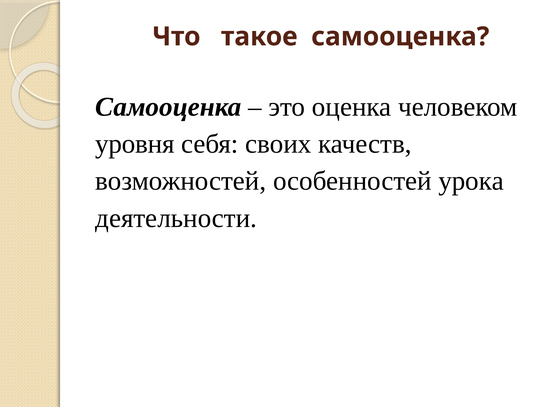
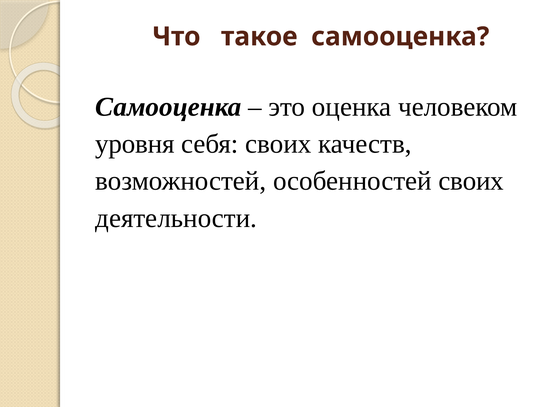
особенностей урока: урока -> своих (471, 181)
